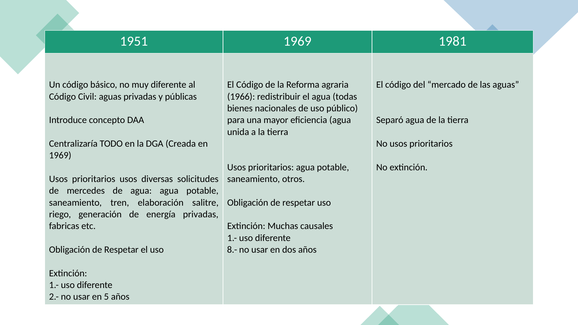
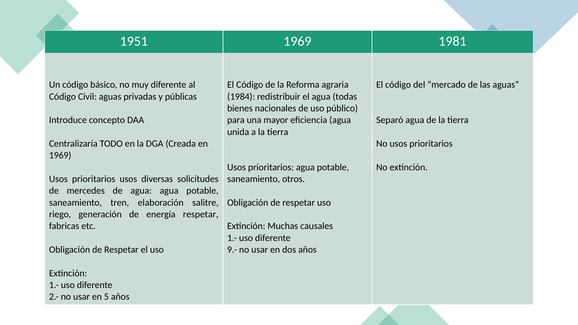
1966: 1966 -> 1984 (241, 97)
energía privadas: privadas -> respetar (201, 214)
8.-: 8.- -> 9.- (232, 250)
